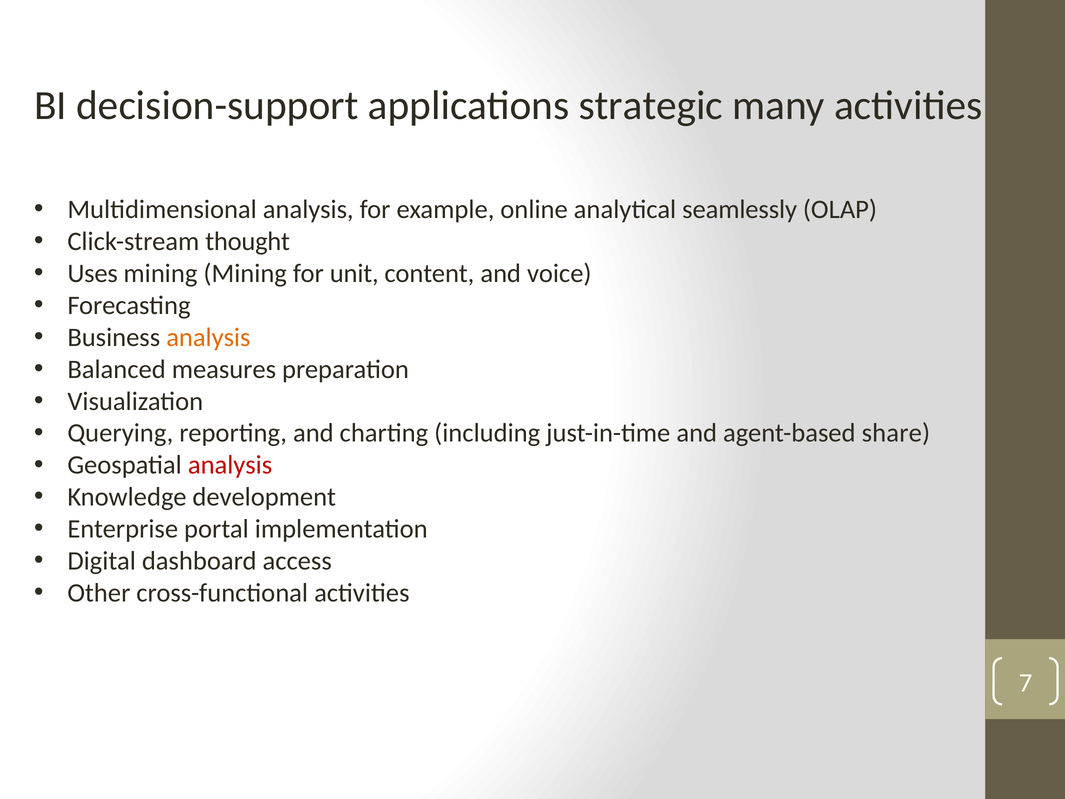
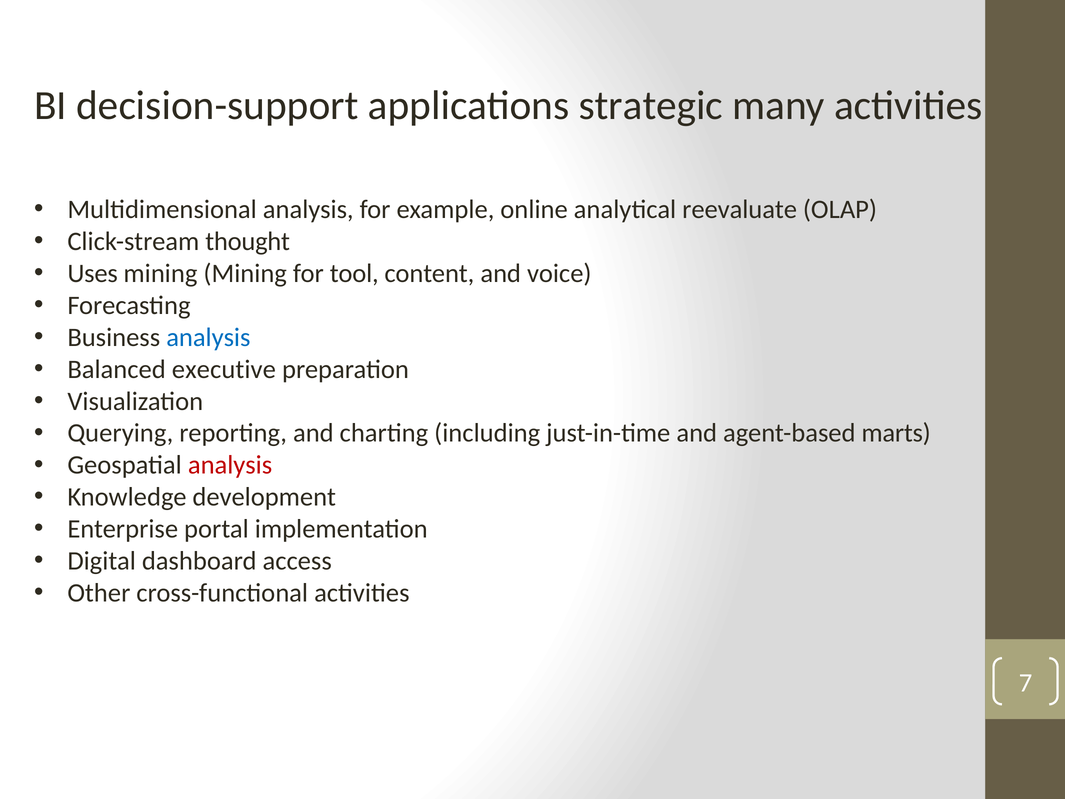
seamlessly: seamlessly -> reevaluate (740, 209)
unit: unit -> tool (354, 273)
analysis colour: orange -> blue (208, 337)
measures: measures -> executive (224, 369)
share: share -> marts (896, 433)
